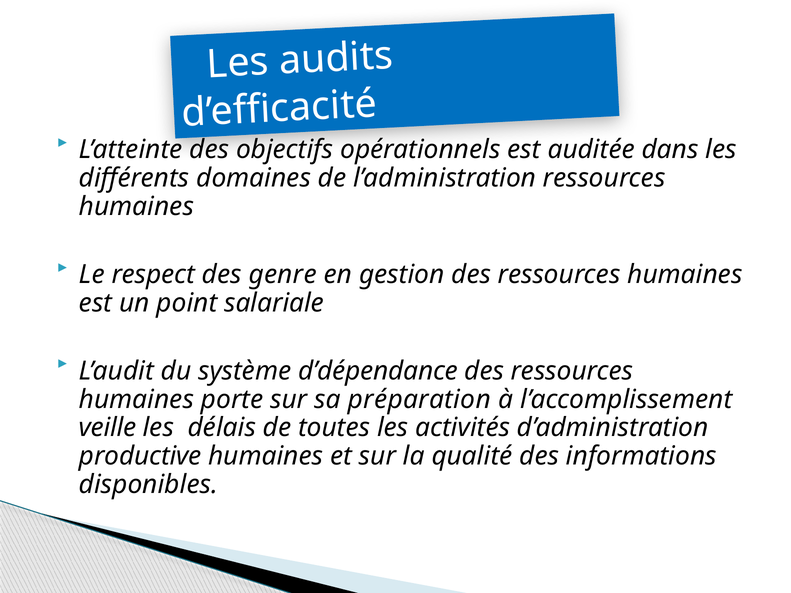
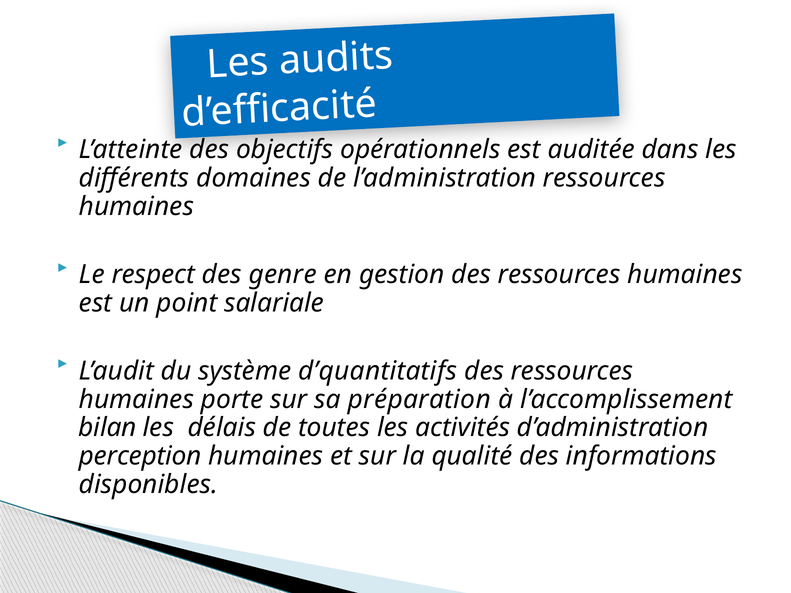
d’dépendance: d’dépendance -> d’quantitatifs (378, 371)
veille: veille -> bilan (108, 428)
productive: productive -> perception (140, 456)
